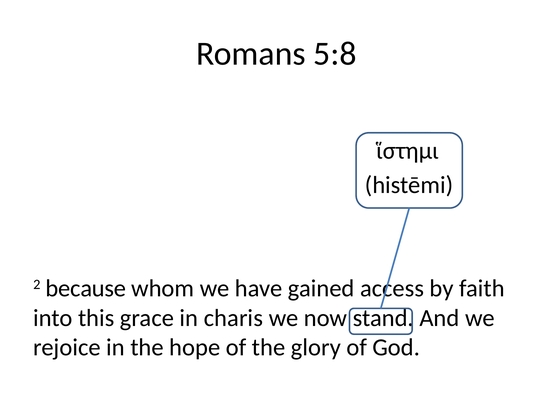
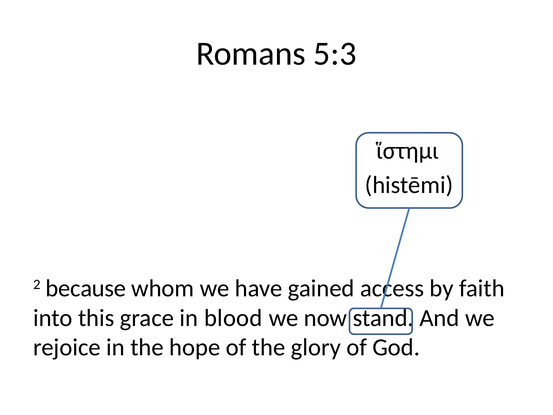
5:8: 5:8 -> 5:3 (335, 54)
charis: charis -> blood (233, 318)
